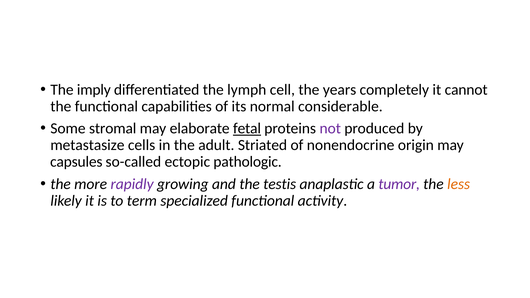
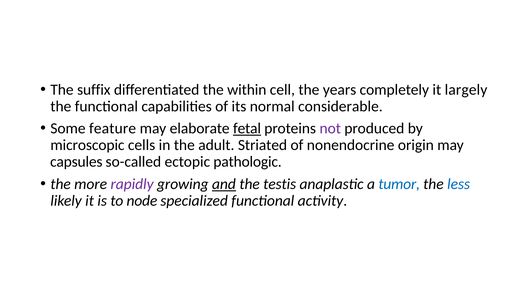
imply: imply -> suffix (94, 90)
lymph: lymph -> within (247, 90)
cannot: cannot -> largely (466, 90)
stromal: stromal -> feature (113, 129)
metastasize: metastasize -> microscopic (87, 145)
and underline: none -> present (224, 184)
tumor colour: purple -> blue (399, 184)
less colour: orange -> blue (459, 184)
term: term -> node (142, 201)
